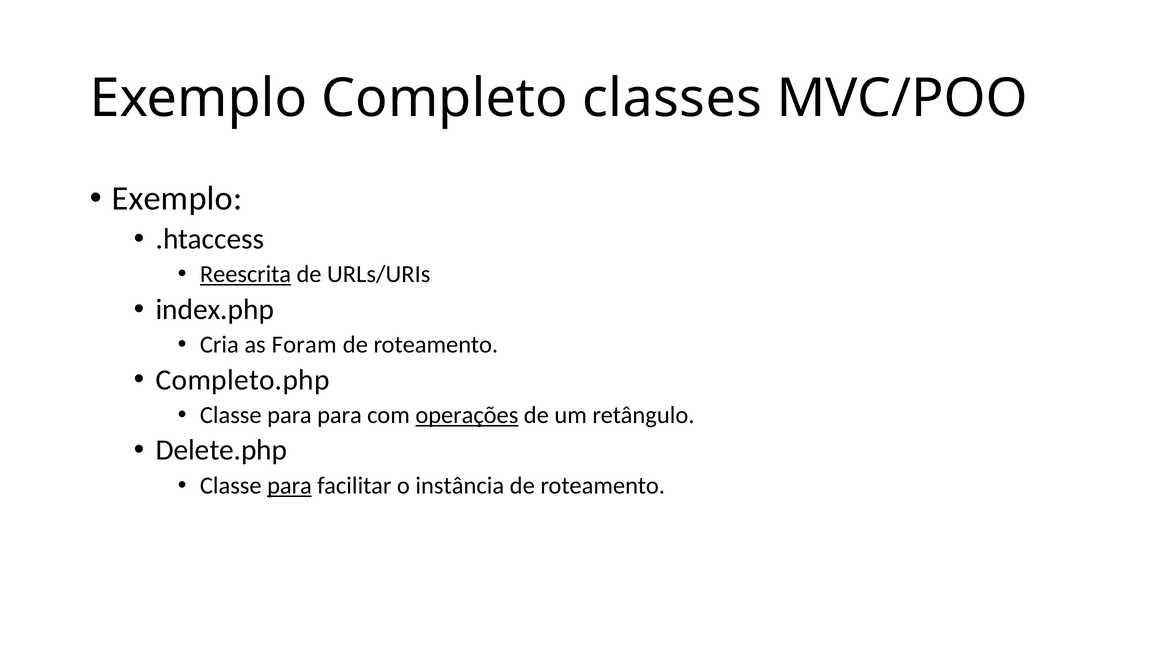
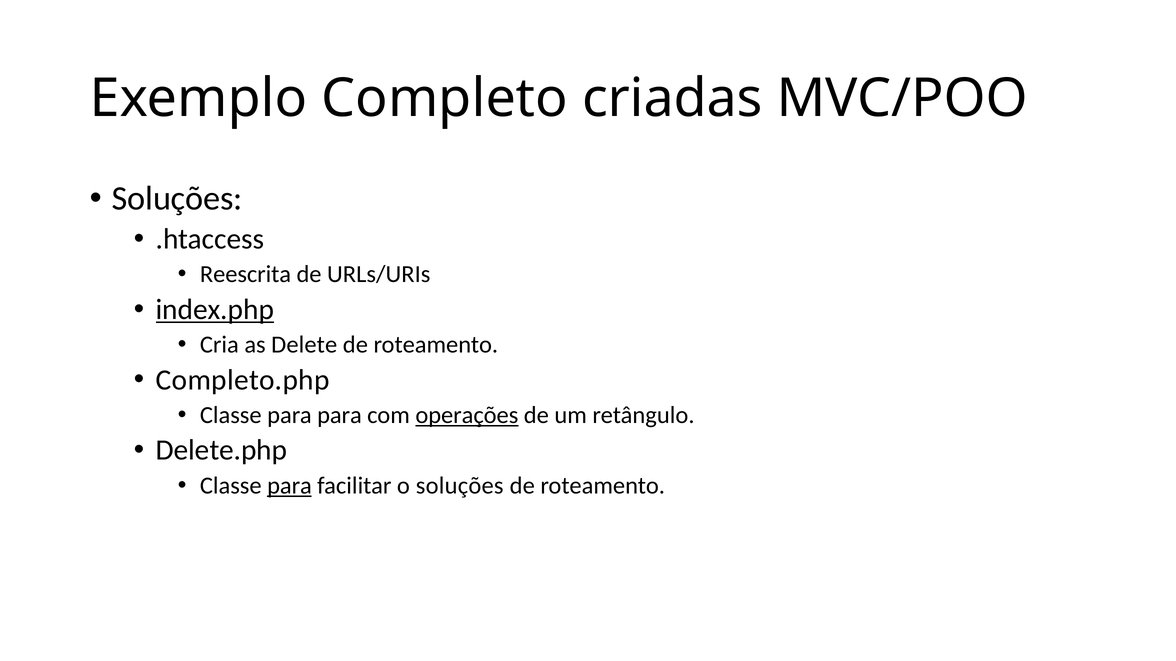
classes: classes -> criadas (672, 99)
Exemplo: Exemplo -> Soluções (177, 199)
Reescrita underline: present -> none (245, 275)
index.php underline: none -> present (215, 310)
Foram: Foram -> Delete (304, 345)
o instância: instância -> soluções (460, 486)
